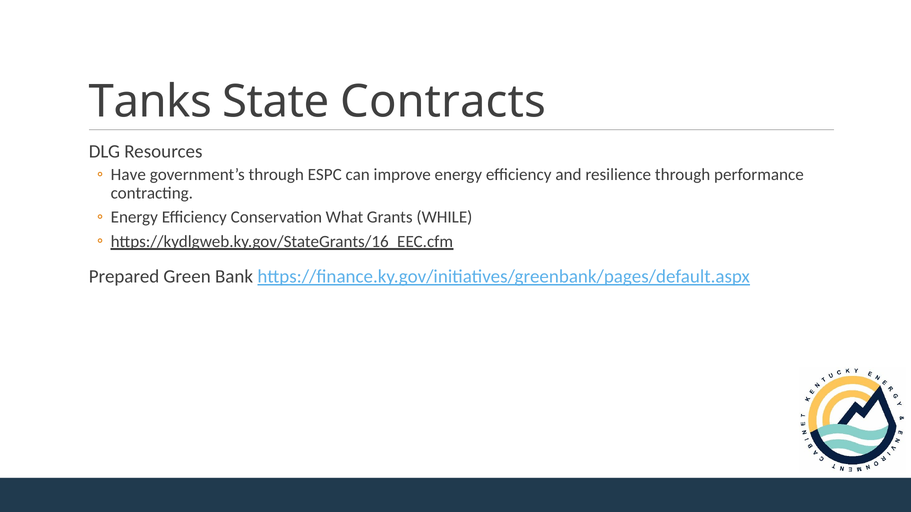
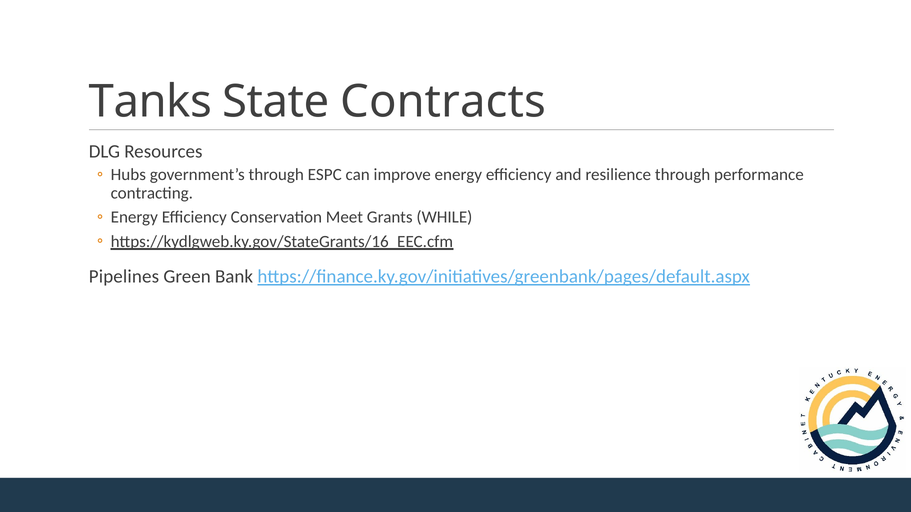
Have: Have -> Hubs (128, 175)
What: What -> Meet (344, 217)
Prepared: Prepared -> Pipelines (124, 277)
